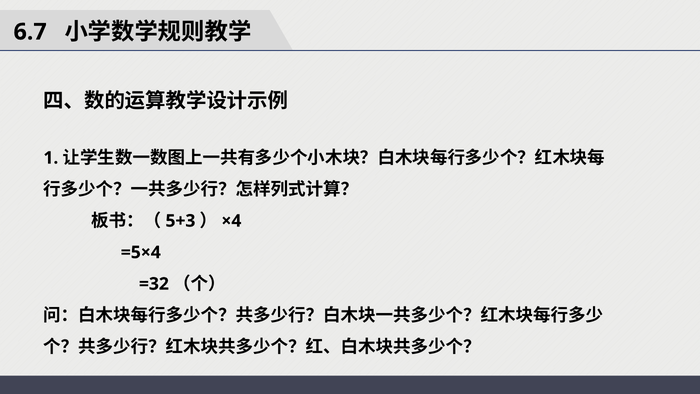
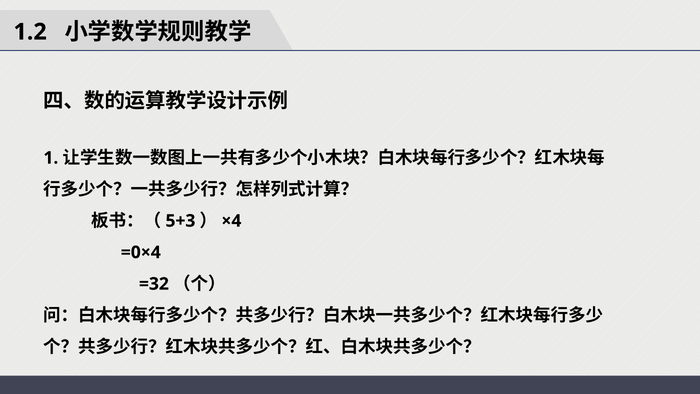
6.7: 6.7 -> 1.2 (30, 32)
=5×4: =5×4 -> =0×4 (141, 252)
